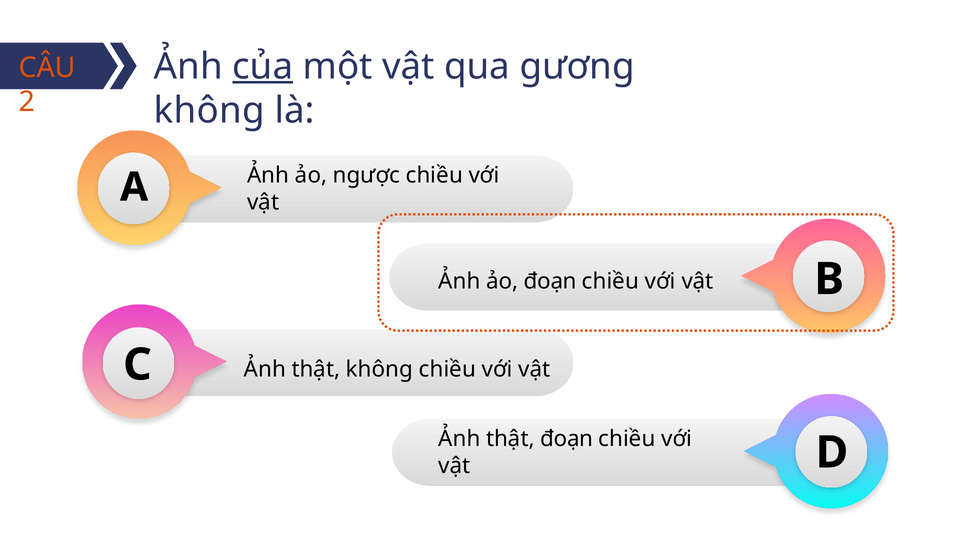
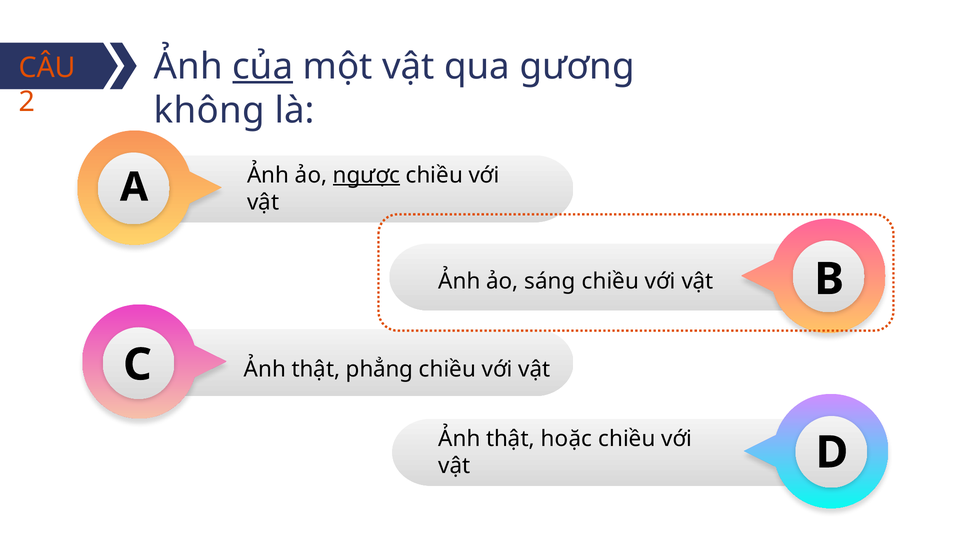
ngược underline: none -> present (366, 175)
ảo đoạn: đoạn -> sáng (550, 281)
thật không: không -> phẳng (380, 369)
thật đoạn: đoạn -> hoặc (566, 438)
